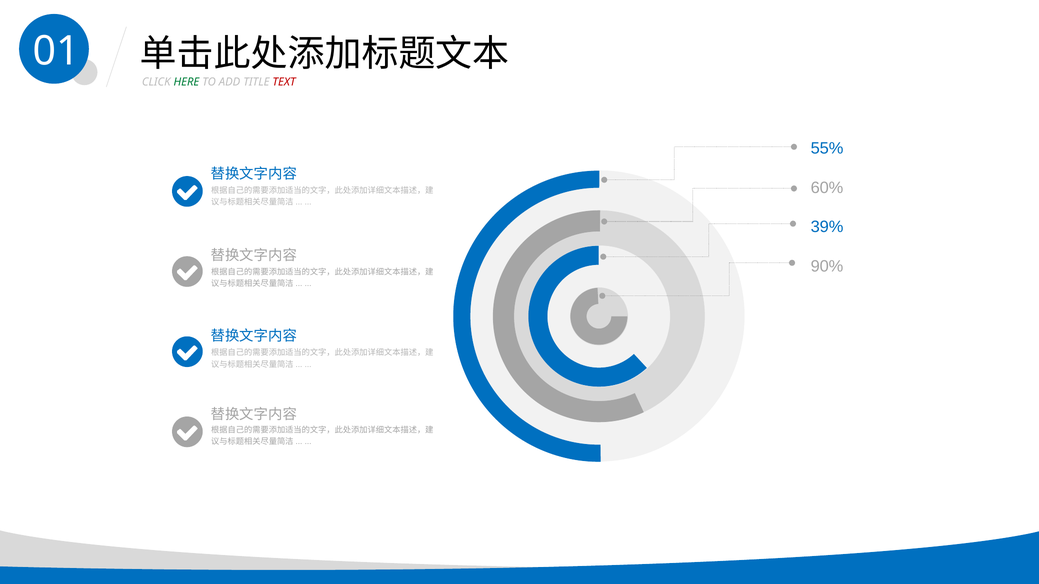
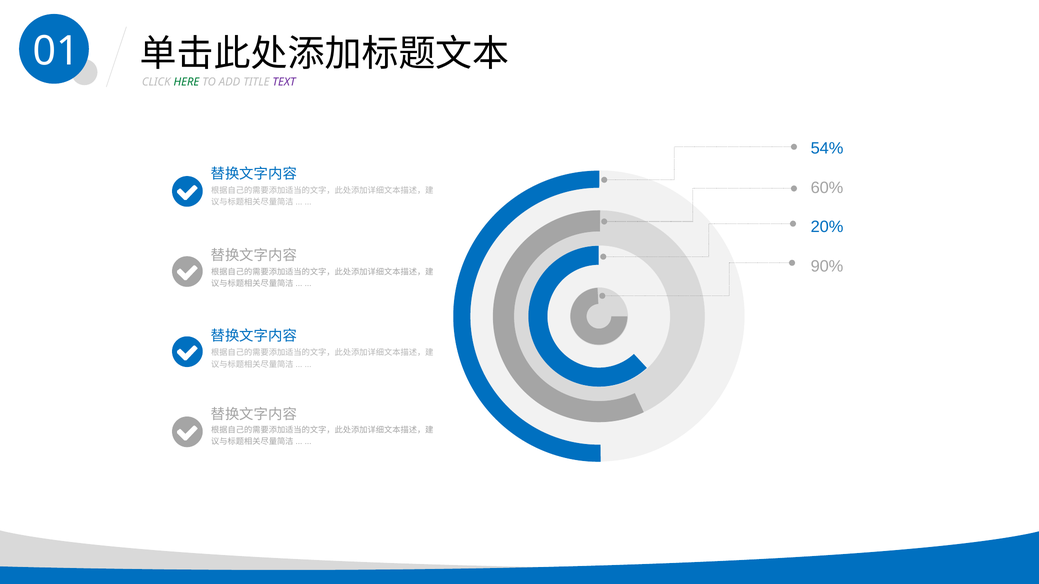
TEXT colour: red -> purple (284, 82)
55%: 55% -> 54% (827, 148)
39%: 39% -> 20% (827, 227)
